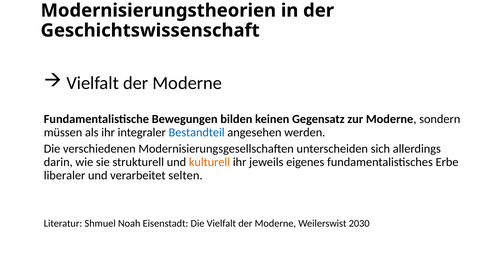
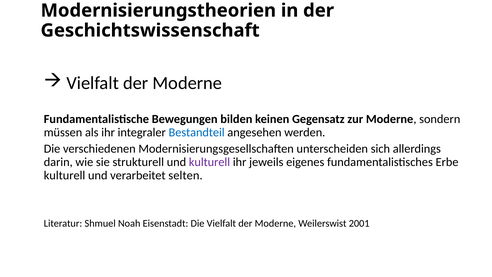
kulturell colour: orange -> purple (209, 162)
liberaler: liberaler -> kulturell (65, 175)
2030: 2030 -> 2001 (359, 223)
